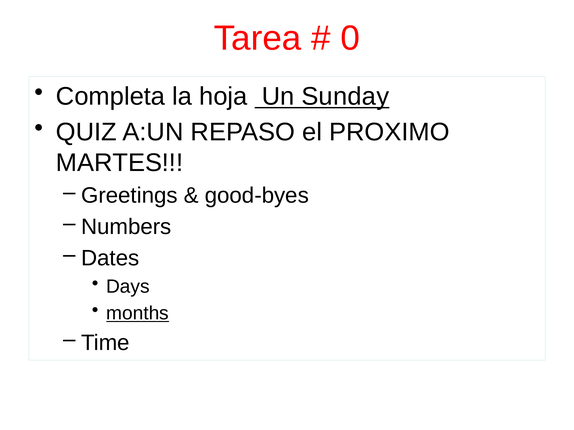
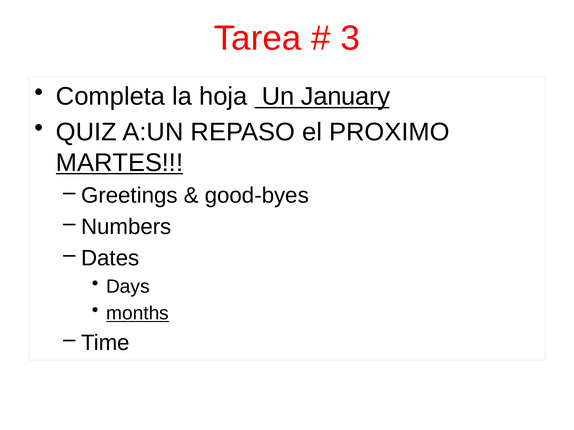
0: 0 -> 3 (350, 38)
Sunday: Sunday -> January (346, 97)
MARTES underline: none -> present (120, 163)
